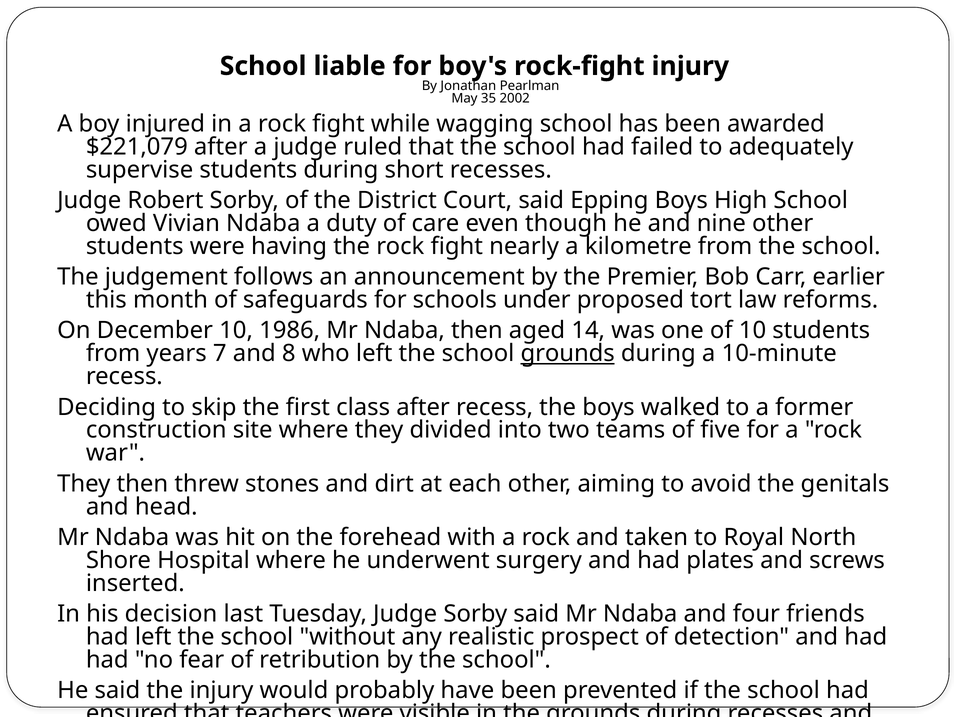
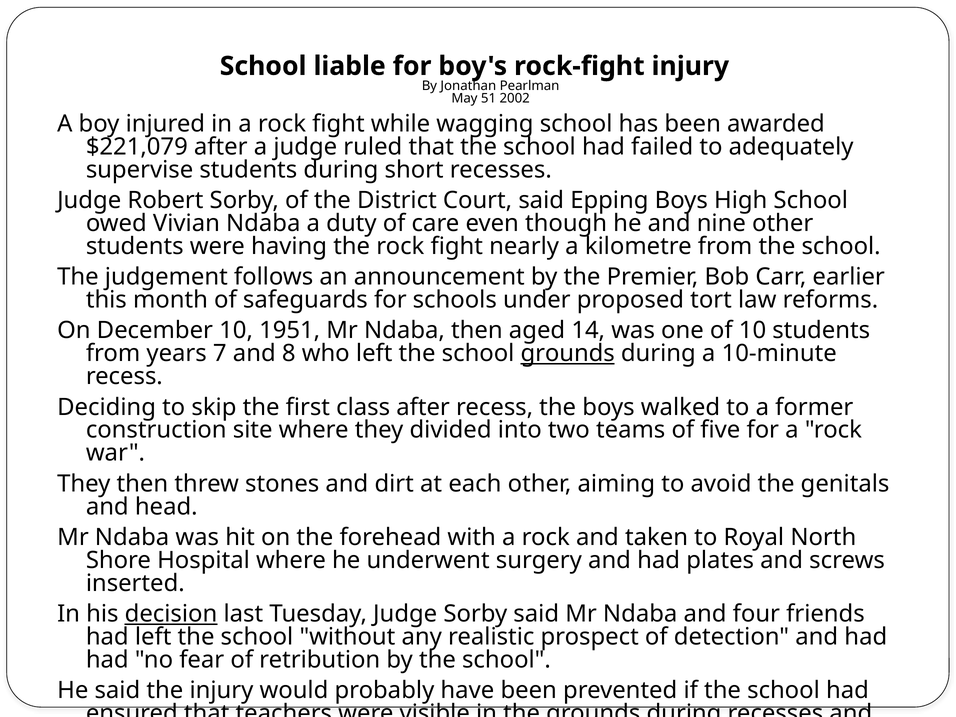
35: 35 -> 51 (489, 99)
1986: 1986 -> 1951 (290, 331)
decision underline: none -> present (171, 614)
